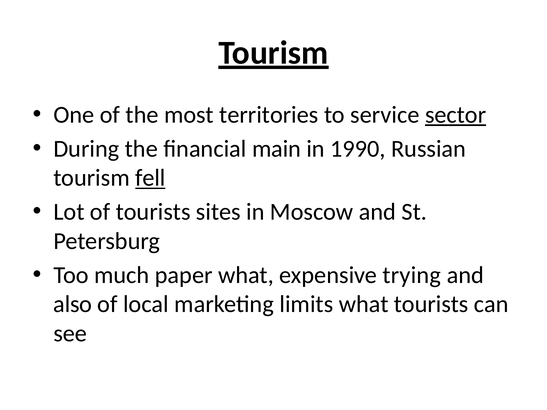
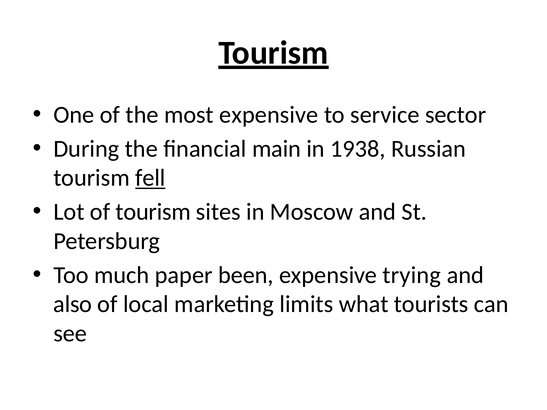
most territories: territories -> expensive (269, 115)
sector underline: present -> none (456, 115)
1990: 1990 -> 1938 (358, 149)
of tourists: tourists -> tourism (153, 212)
paper what: what -> been (246, 275)
